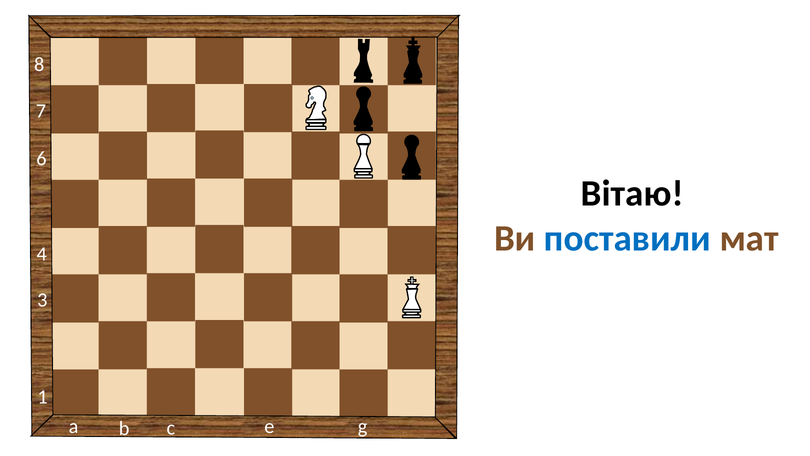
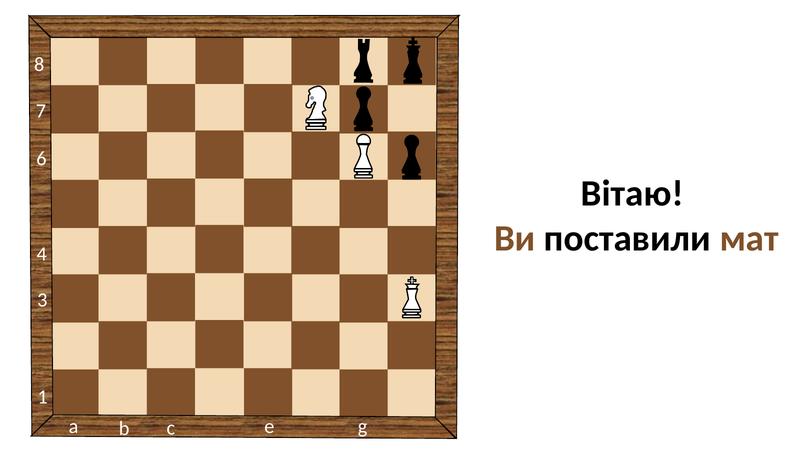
поставили colour: blue -> black (627, 238)
